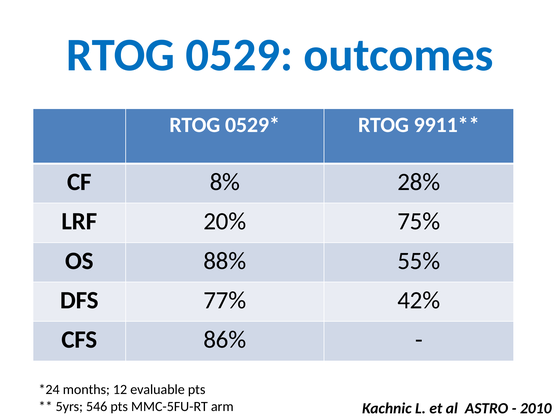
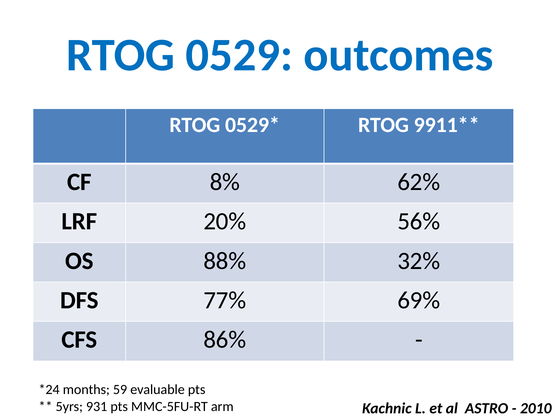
28%: 28% -> 62% (419, 182)
75%: 75% -> 56% (419, 221)
55%: 55% -> 32% (419, 261)
42%: 42% -> 69% (419, 300)
12: 12 -> 59 (120, 390)
546: 546 -> 931 (97, 406)
